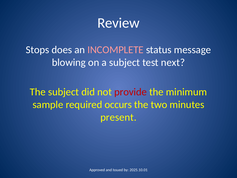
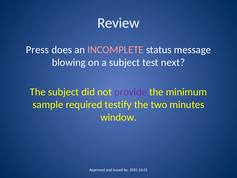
Stops: Stops -> Press (37, 50)
provide colour: red -> purple (131, 92)
occurs: occurs -> testify (118, 105)
present: present -> window (119, 117)
